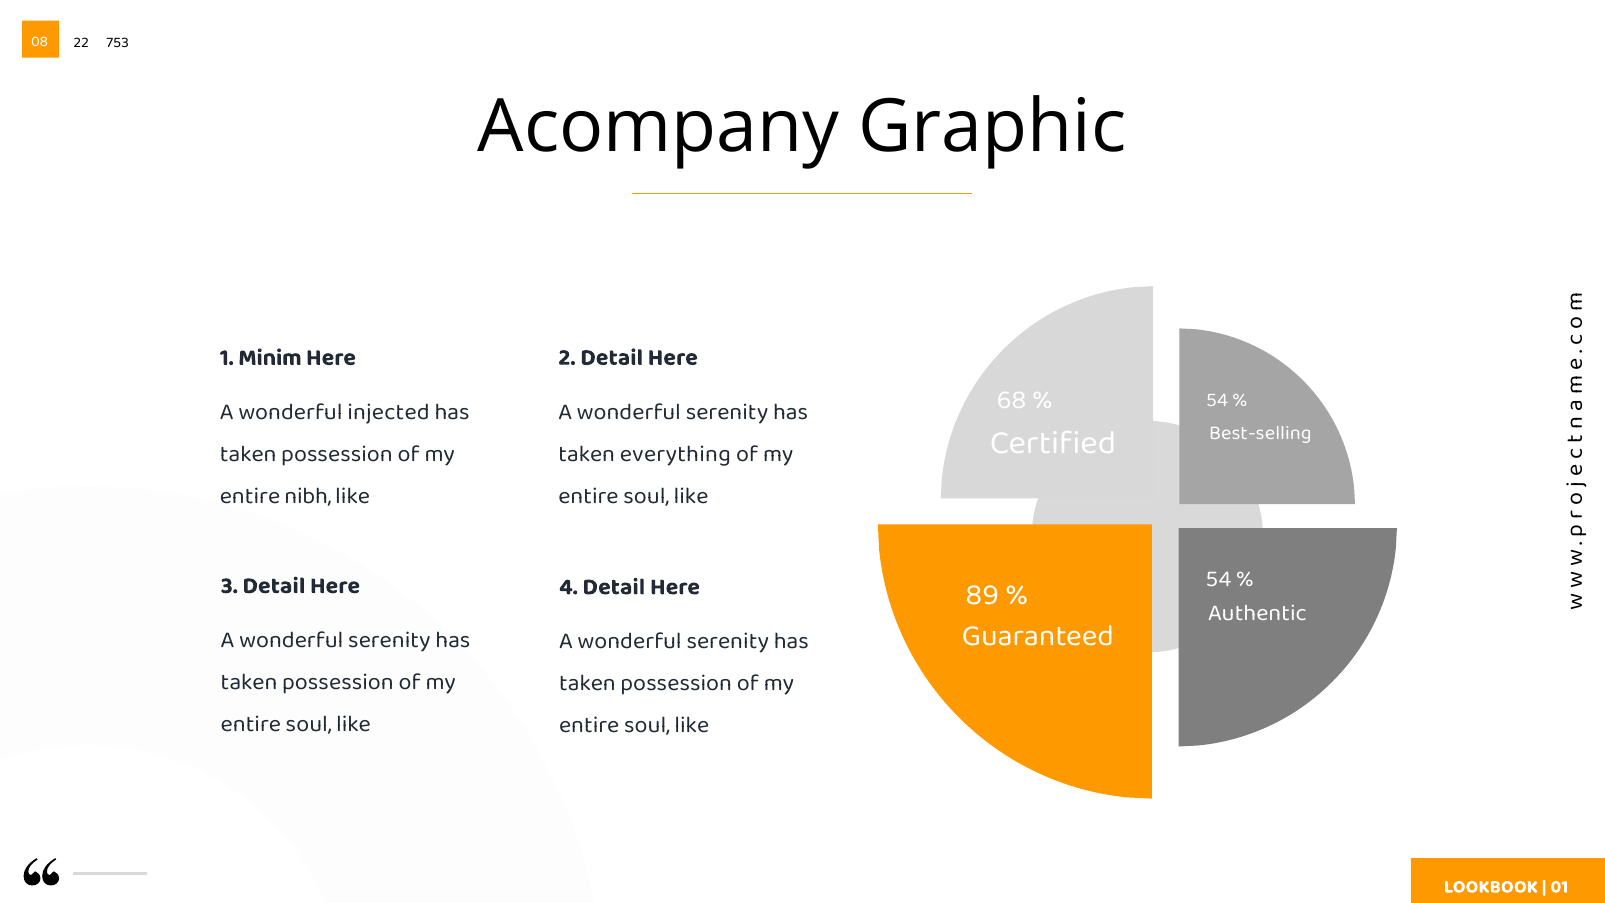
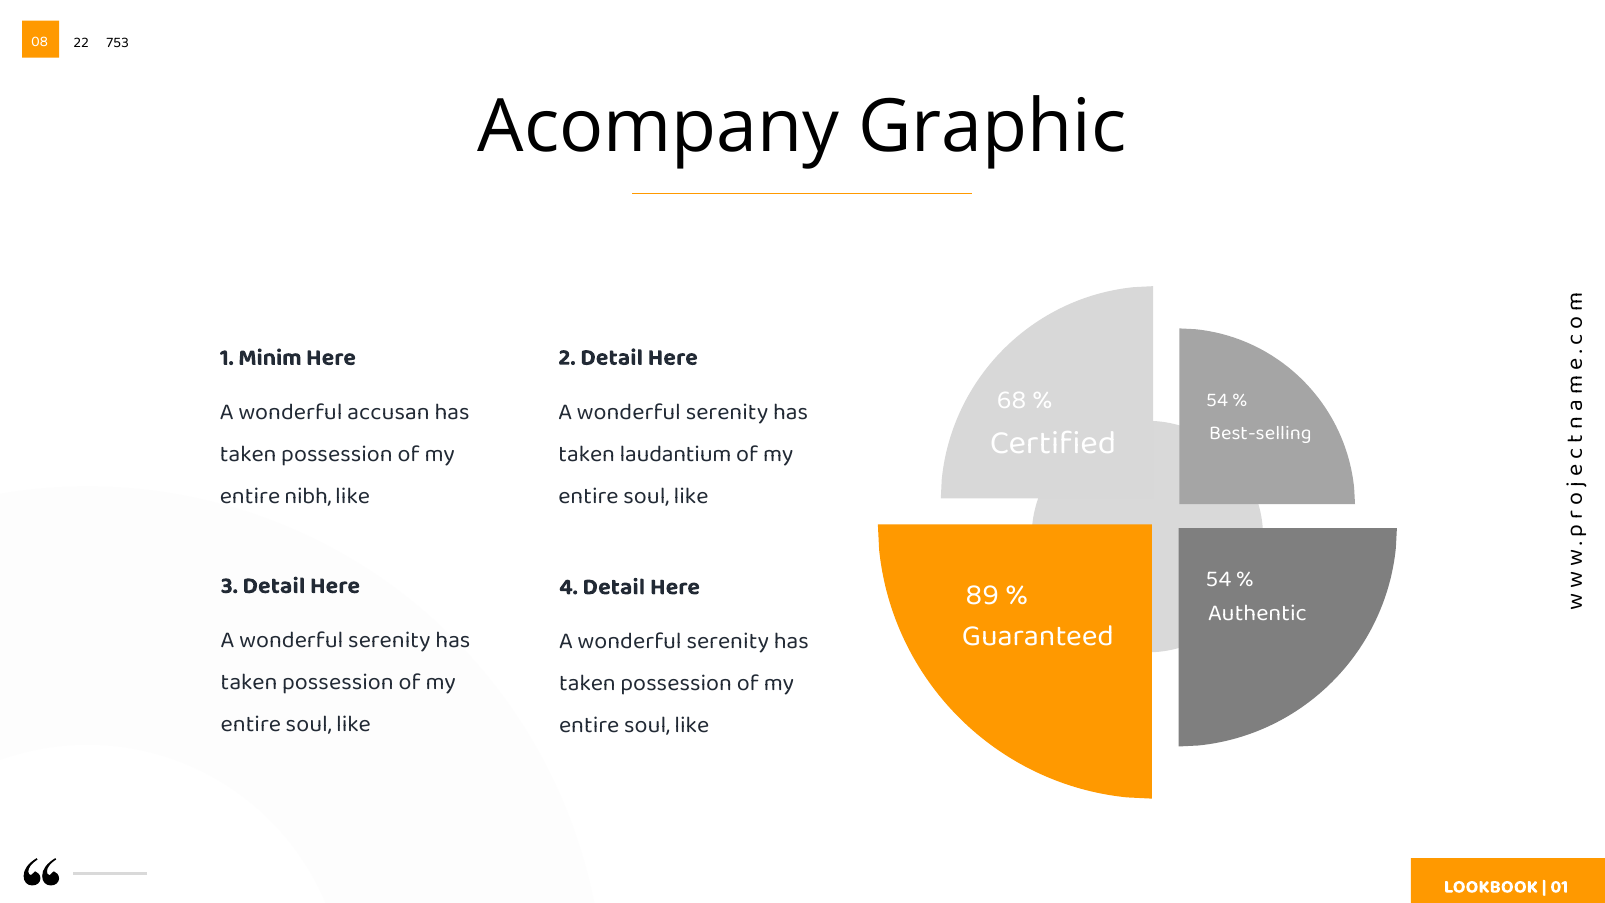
injected: injected -> accusan (389, 412)
everything: everything -> laudantium (676, 454)
